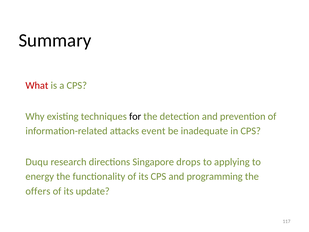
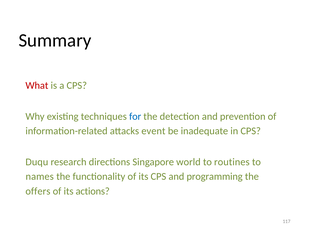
for colour: black -> blue (135, 116)
drops: drops -> world (188, 162)
applying: applying -> routines (232, 162)
energy: energy -> names (40, 176)
update: update -> actions (93, 191)
